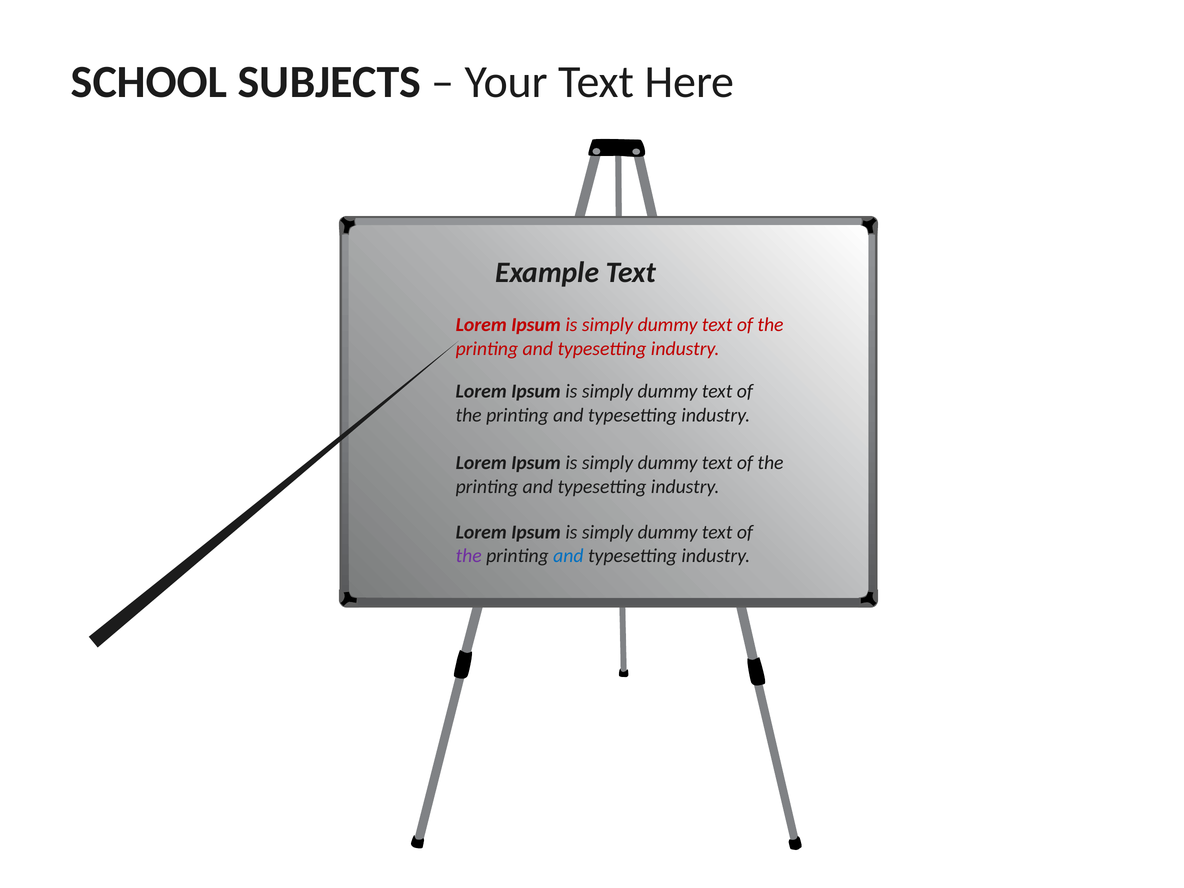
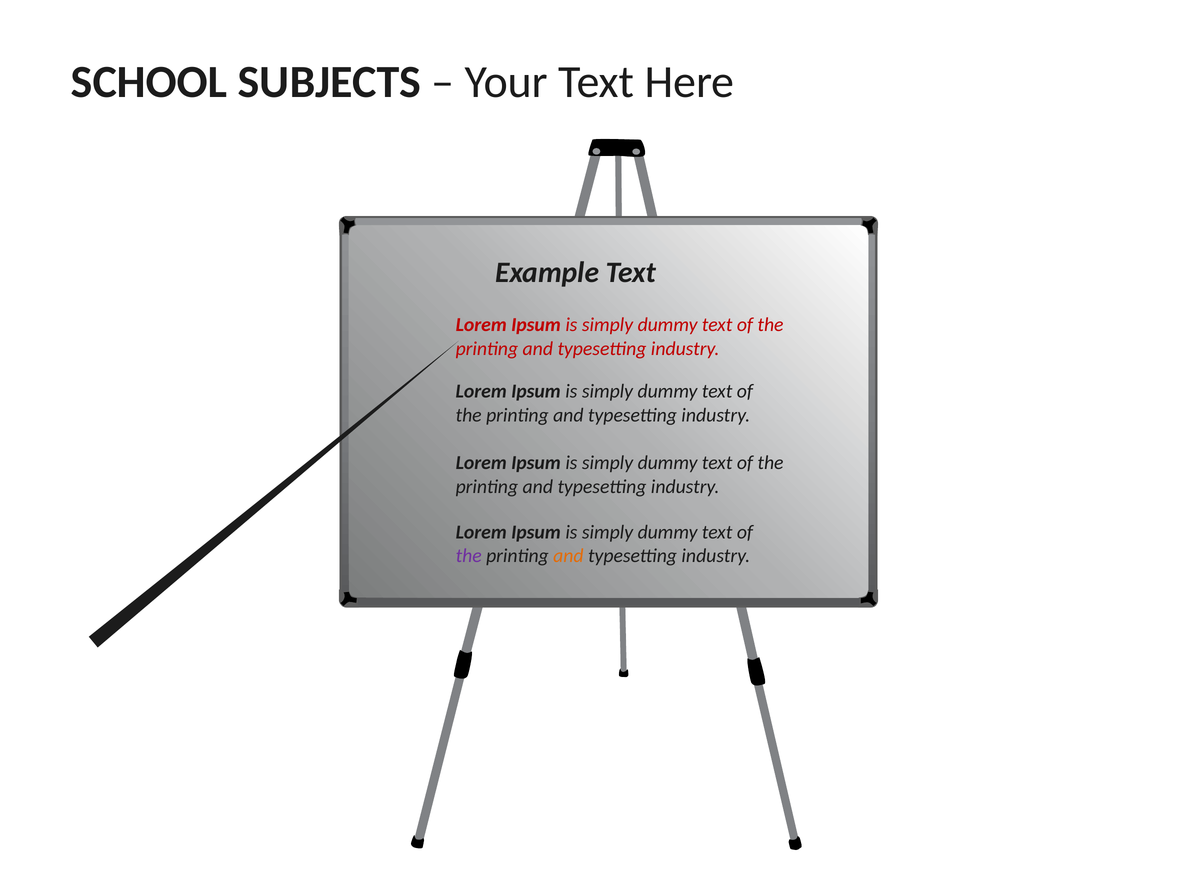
and colour: blue -> orange (568, 556)
